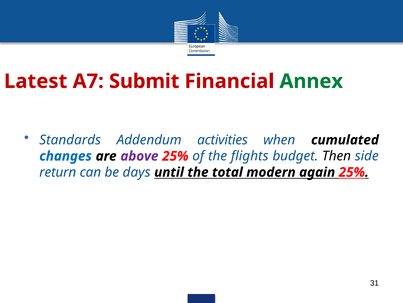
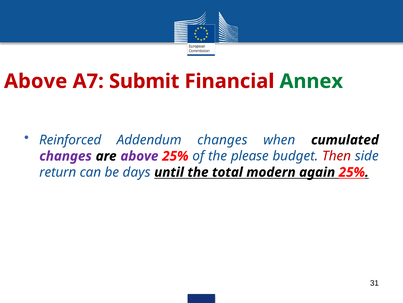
Latest: Latest -> Above (36, 81)
Standards: Standards -> Reinforced (70, 140)
Addendum activities: activities -> changes (222, 140)
changes colour: blue -> purple (66, 156)
flights: flights -> please (250, 156)
Then colour: black -> red (337, 156)
